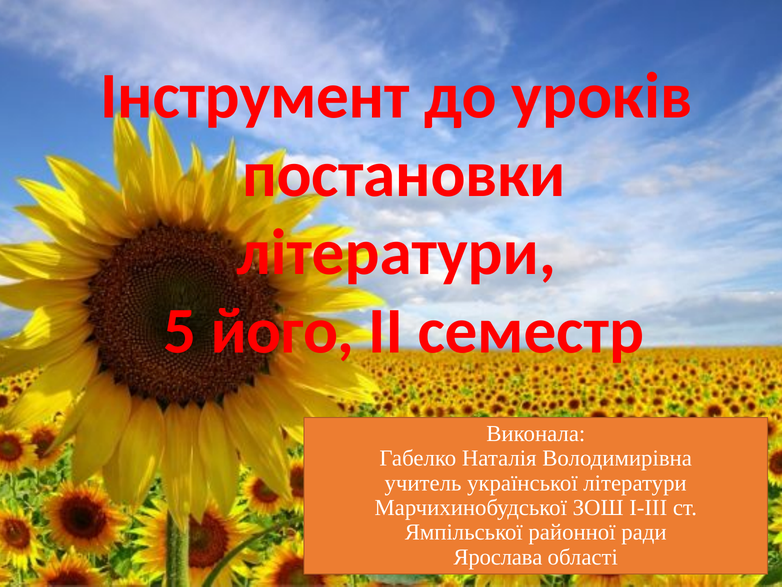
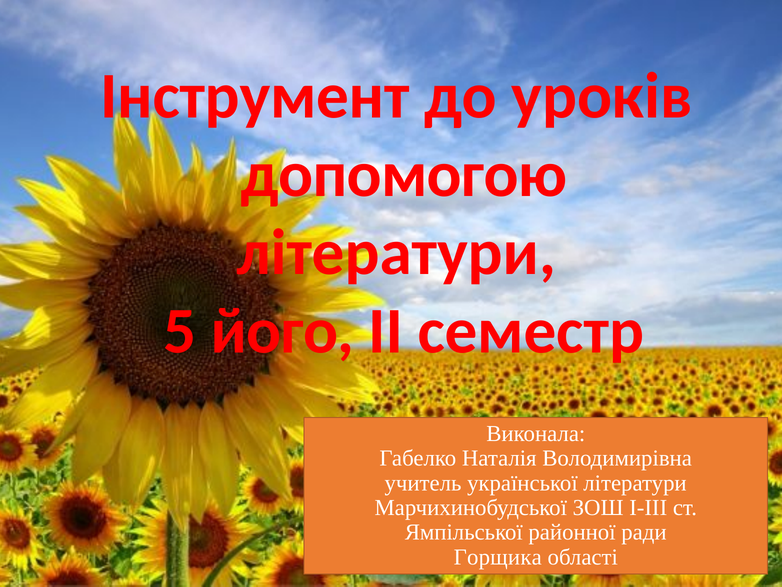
постановки: постановки -> допомогою (404, 175)
Ярослава: Ярослава -> Горщика (498, 557)
